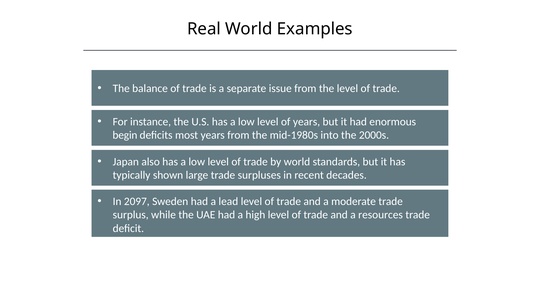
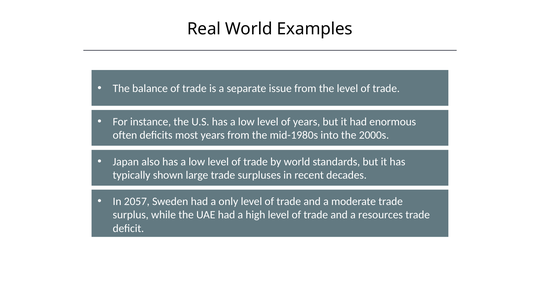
begin: begin -> often (125, 135)
2097: 2097 -> 2057 (137, 201)
lead: lead -> only (228, 201)
